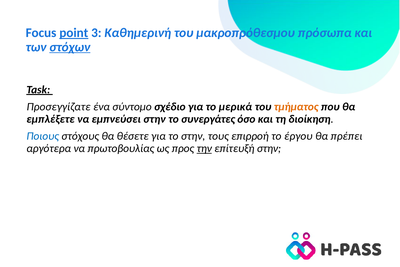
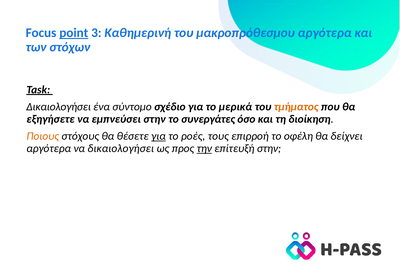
μακροπρόθεσμου πρόσωπα: πρόσωπα -> αργότερα (325, 33)
στόχων underline: present -> none (70, 47)
Προσεγγίζατε: Προσεγγίζατε -> Δικαιολογήσει (59, 107)
εμπλέξετε: εμπλέξετε -> εξηγήσετε (51, 119)
Ποιους colour: blue -> orange (43, 136)
για underline: none -> present (158, 136)
το στην: στην -> ροές (193, 136)
έργου: έργου -> οφέλη (298, 136)
πρέπει: πρέπει -> δείχνει (347, 136)
να πρωτοβουλίας: πρωτοβουλίας -> δικαιολογήσει (121, 148)
